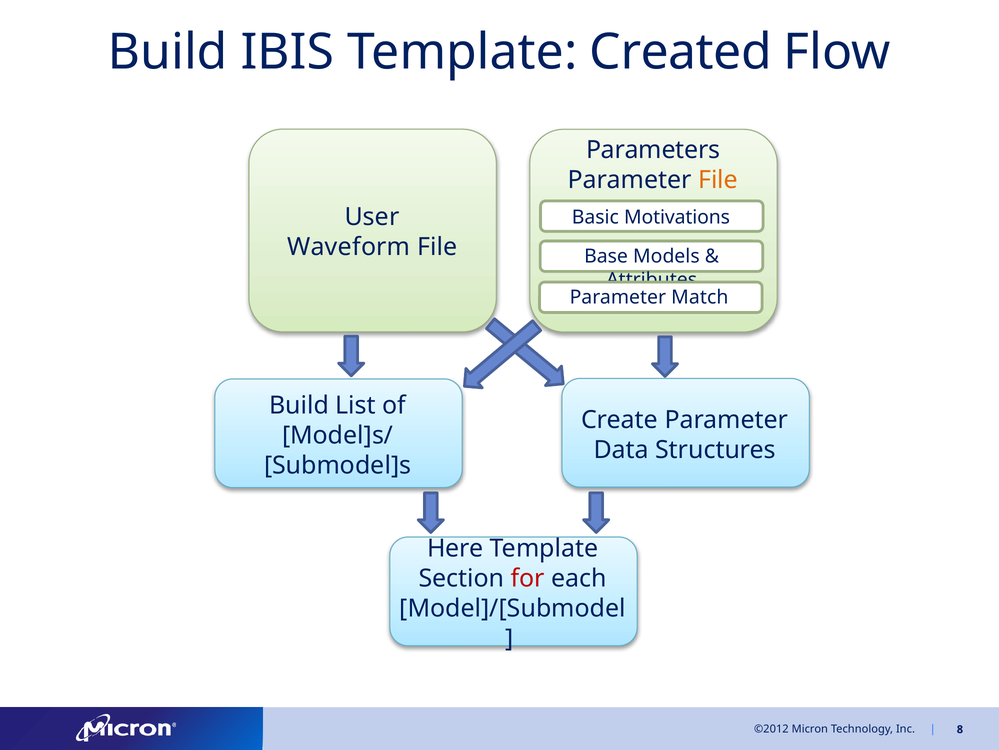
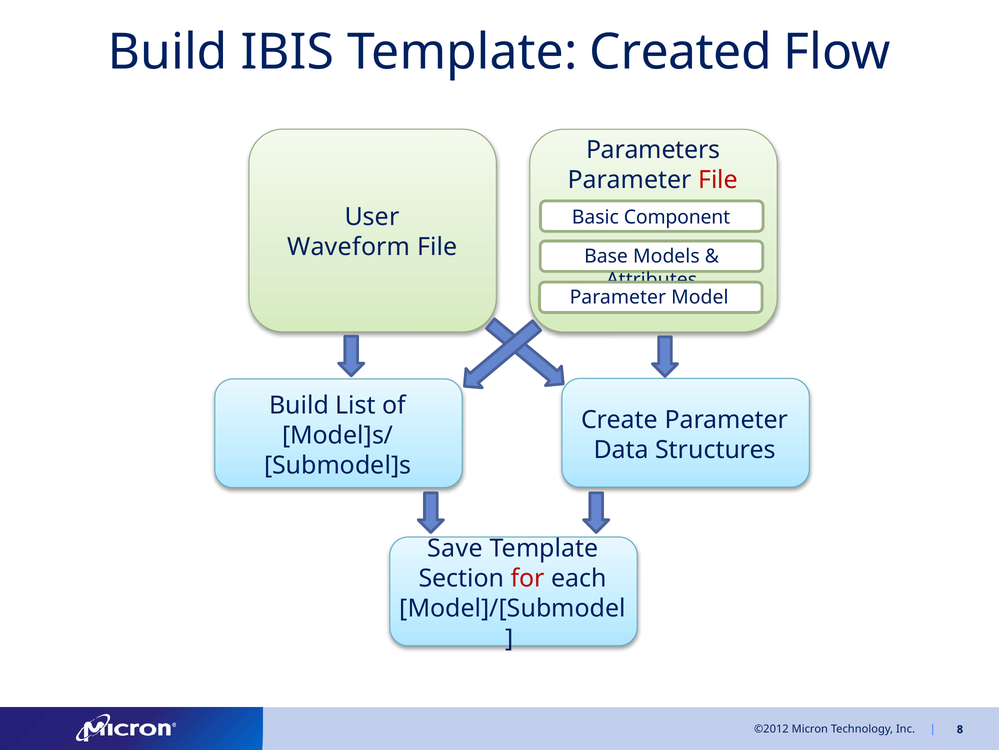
File colour: orange -> red (718, 180)
Motivations: Motivations -> Component (677, 217)
Match: Match -> Model (700, 297)
Here: Here -> Save (455, 548)
